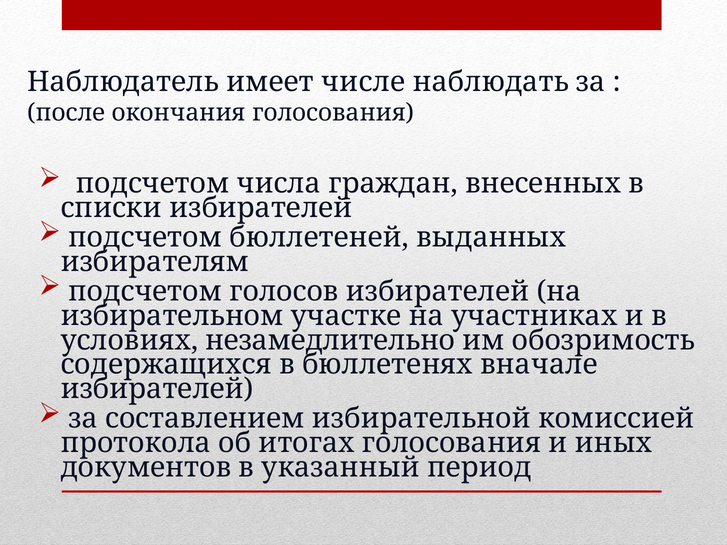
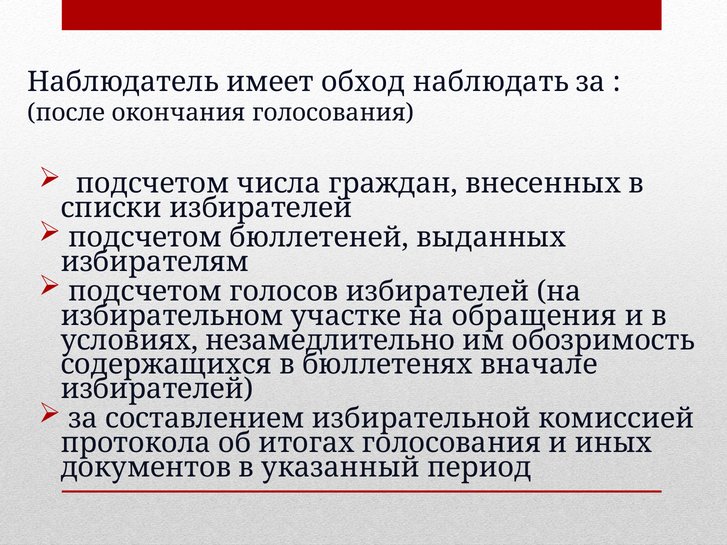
числе: числе -> обход (363, 82)
участниках: участниках -> обращения (534, 316)
